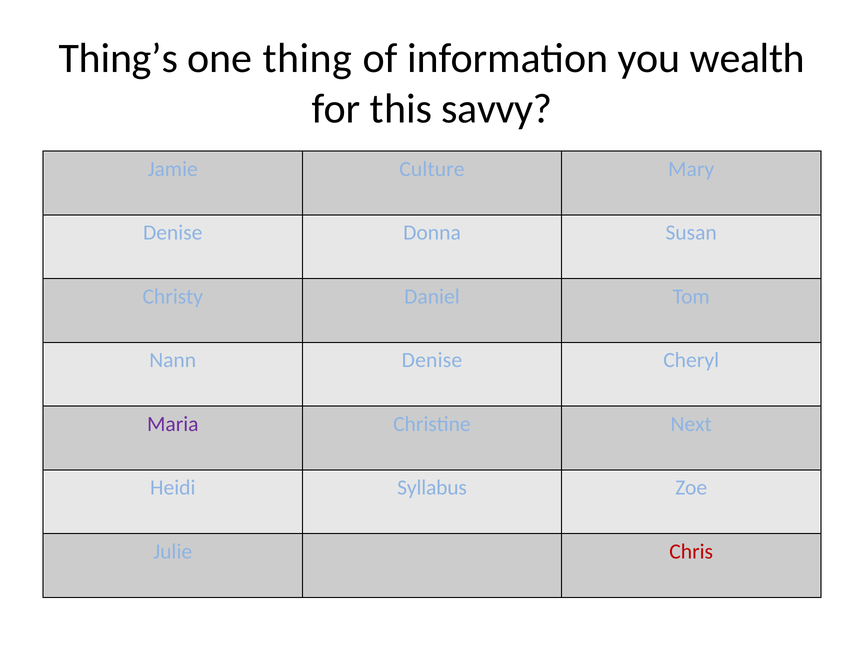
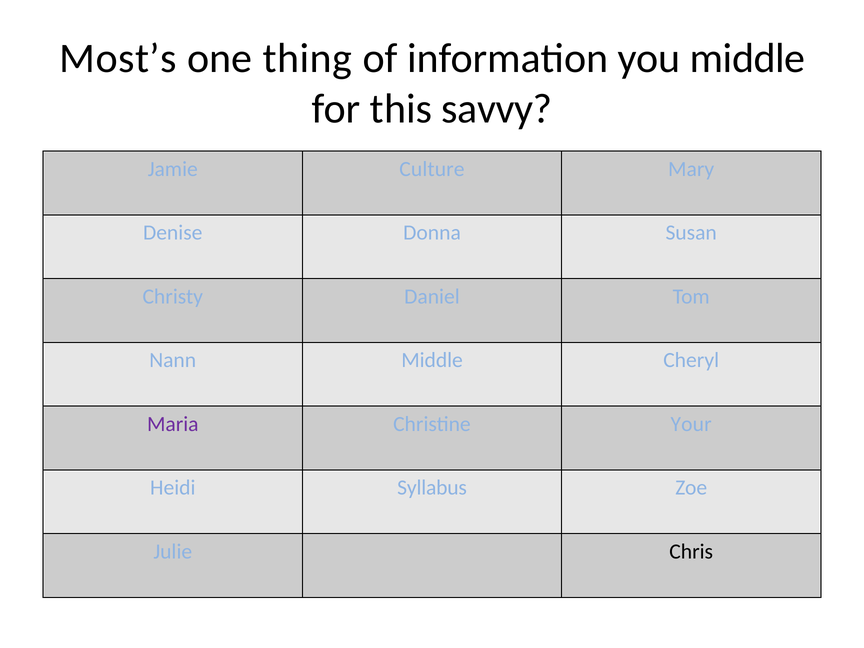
Thing’s: Thing’s -> Most’s (118, 58)
you wealth: wealth -> middle (748, 58)
Nann Denise: Denise -> Middle (432, 360)
Next: Next -> Your (691, 424)
Chris colour: red -> black (691, 551)
